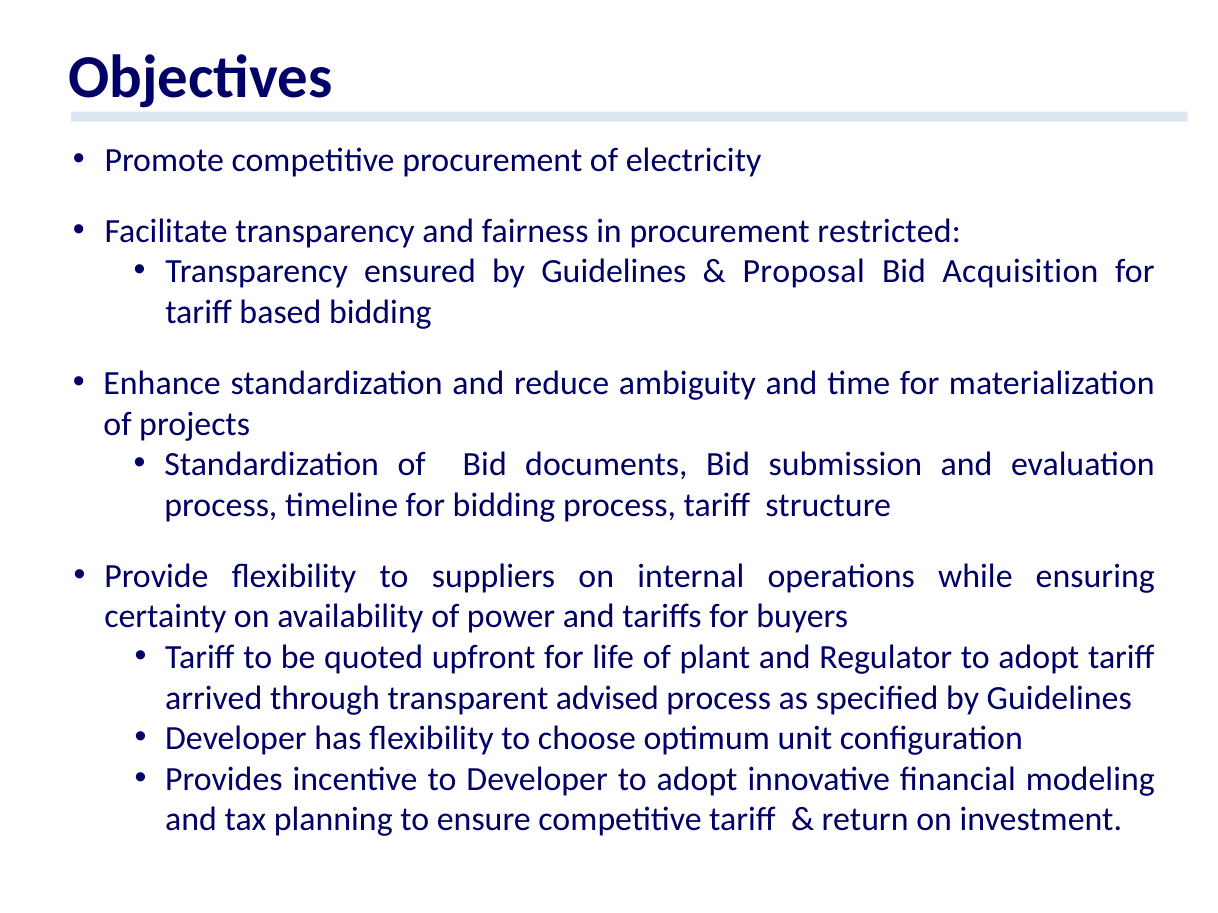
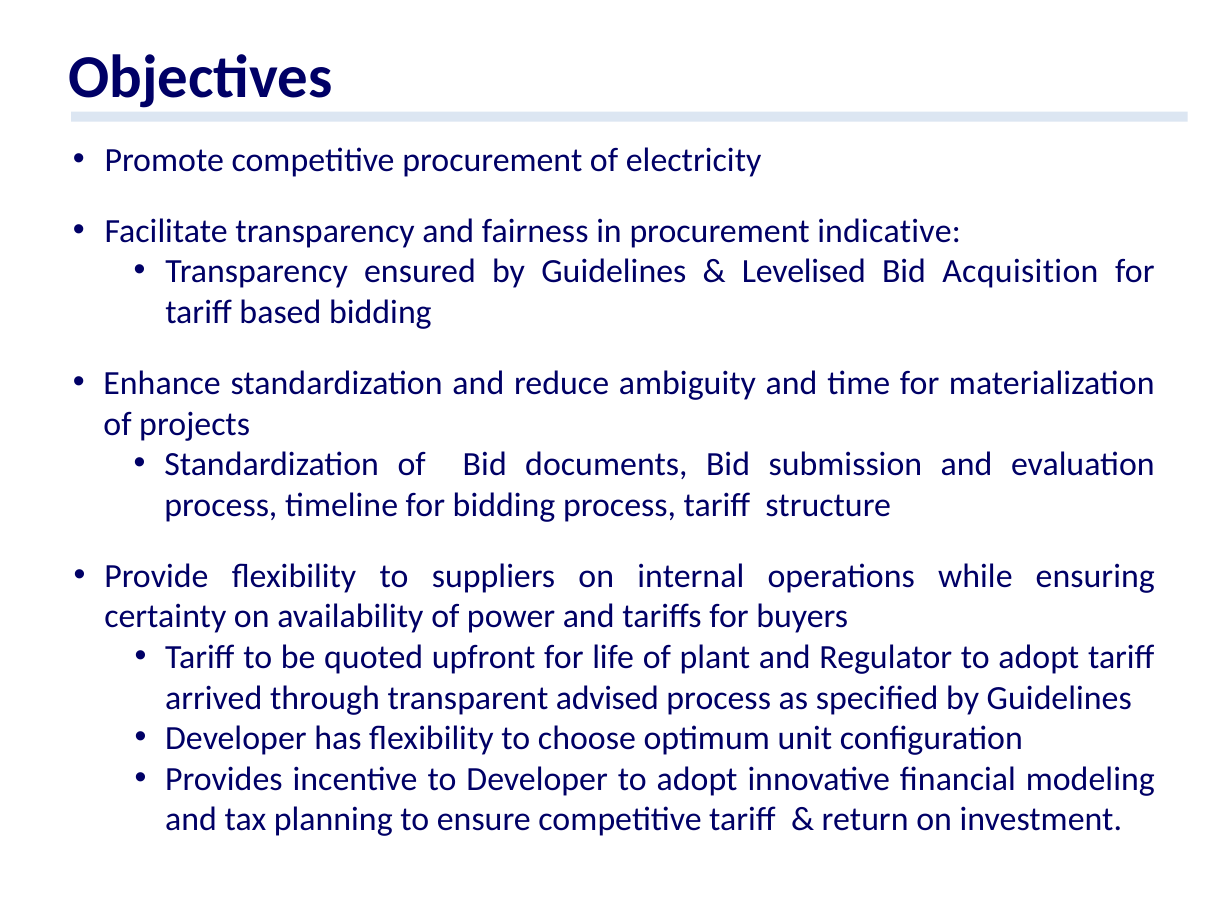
restricted: restricted -> indicative (889, 231)
Proposal: Proposal -> Levelised (804, 272)
